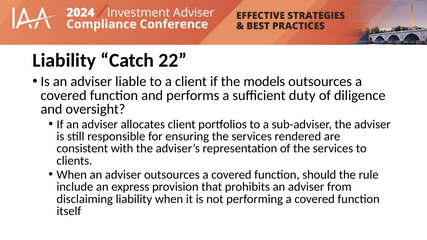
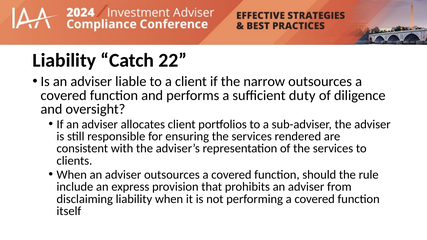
models: models -> narrow (264, 82)
